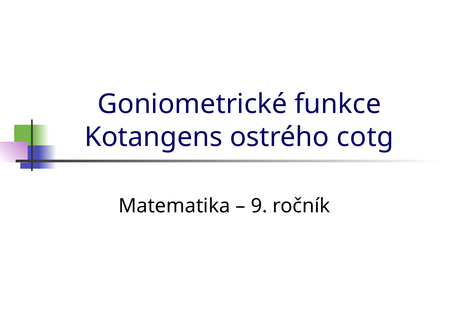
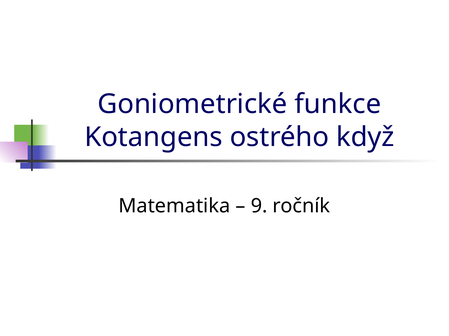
cotg: cotg -> když (365, 137)
